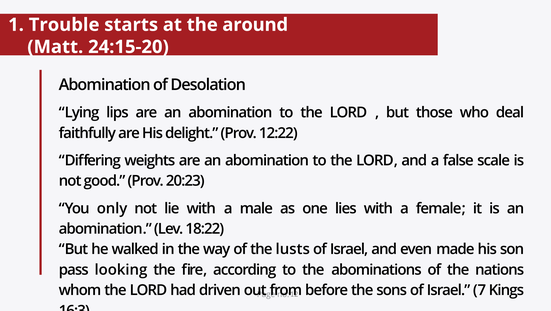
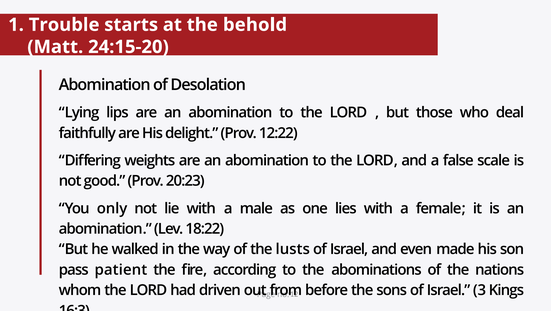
around: around -> behold (255, 25)
looking: looking -> patient (121, 270)
7: 7 -> 3 (480, 290)
